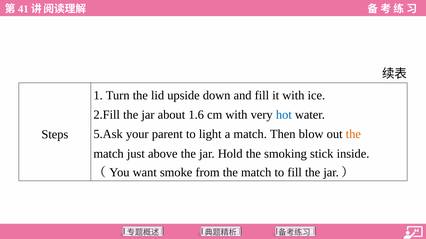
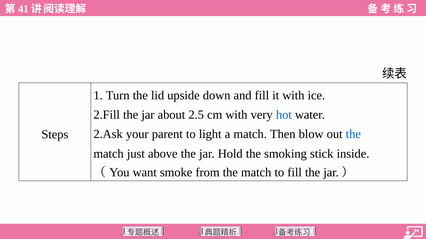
1.6: 1.6 -> 2.5 (196, 115)
5.Ask: 5.Ask -> 2.Ask (108, 135)
the colour: orange -> blue (353, 135)
